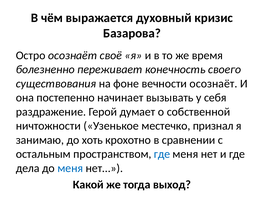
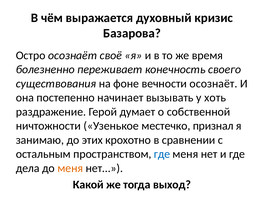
себя: себя -> хоть (215, 98)
хоть: хоть -> этих (92, 140)
меня colour: blue -> orange (70, 168)
